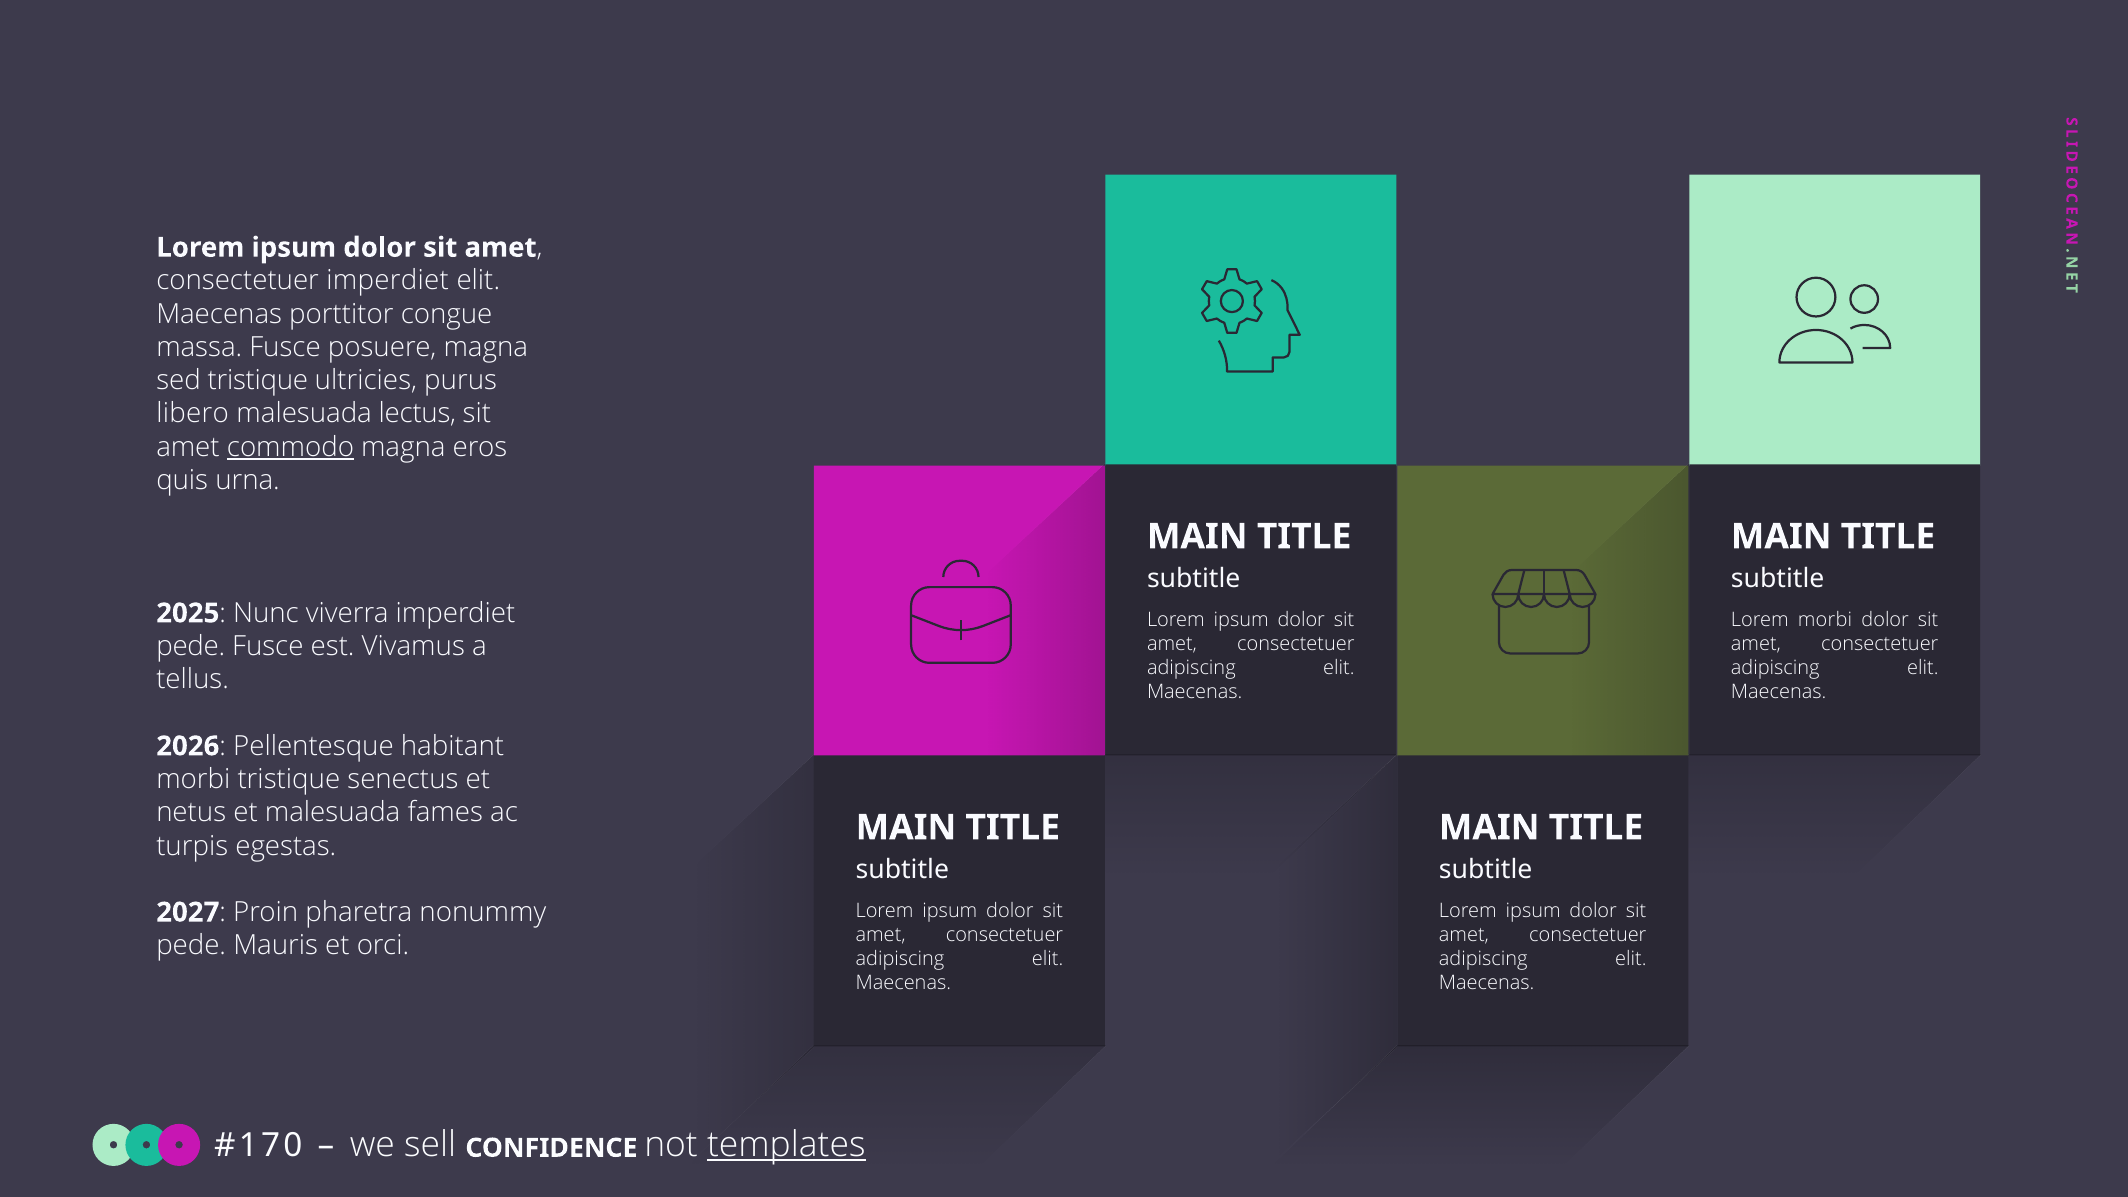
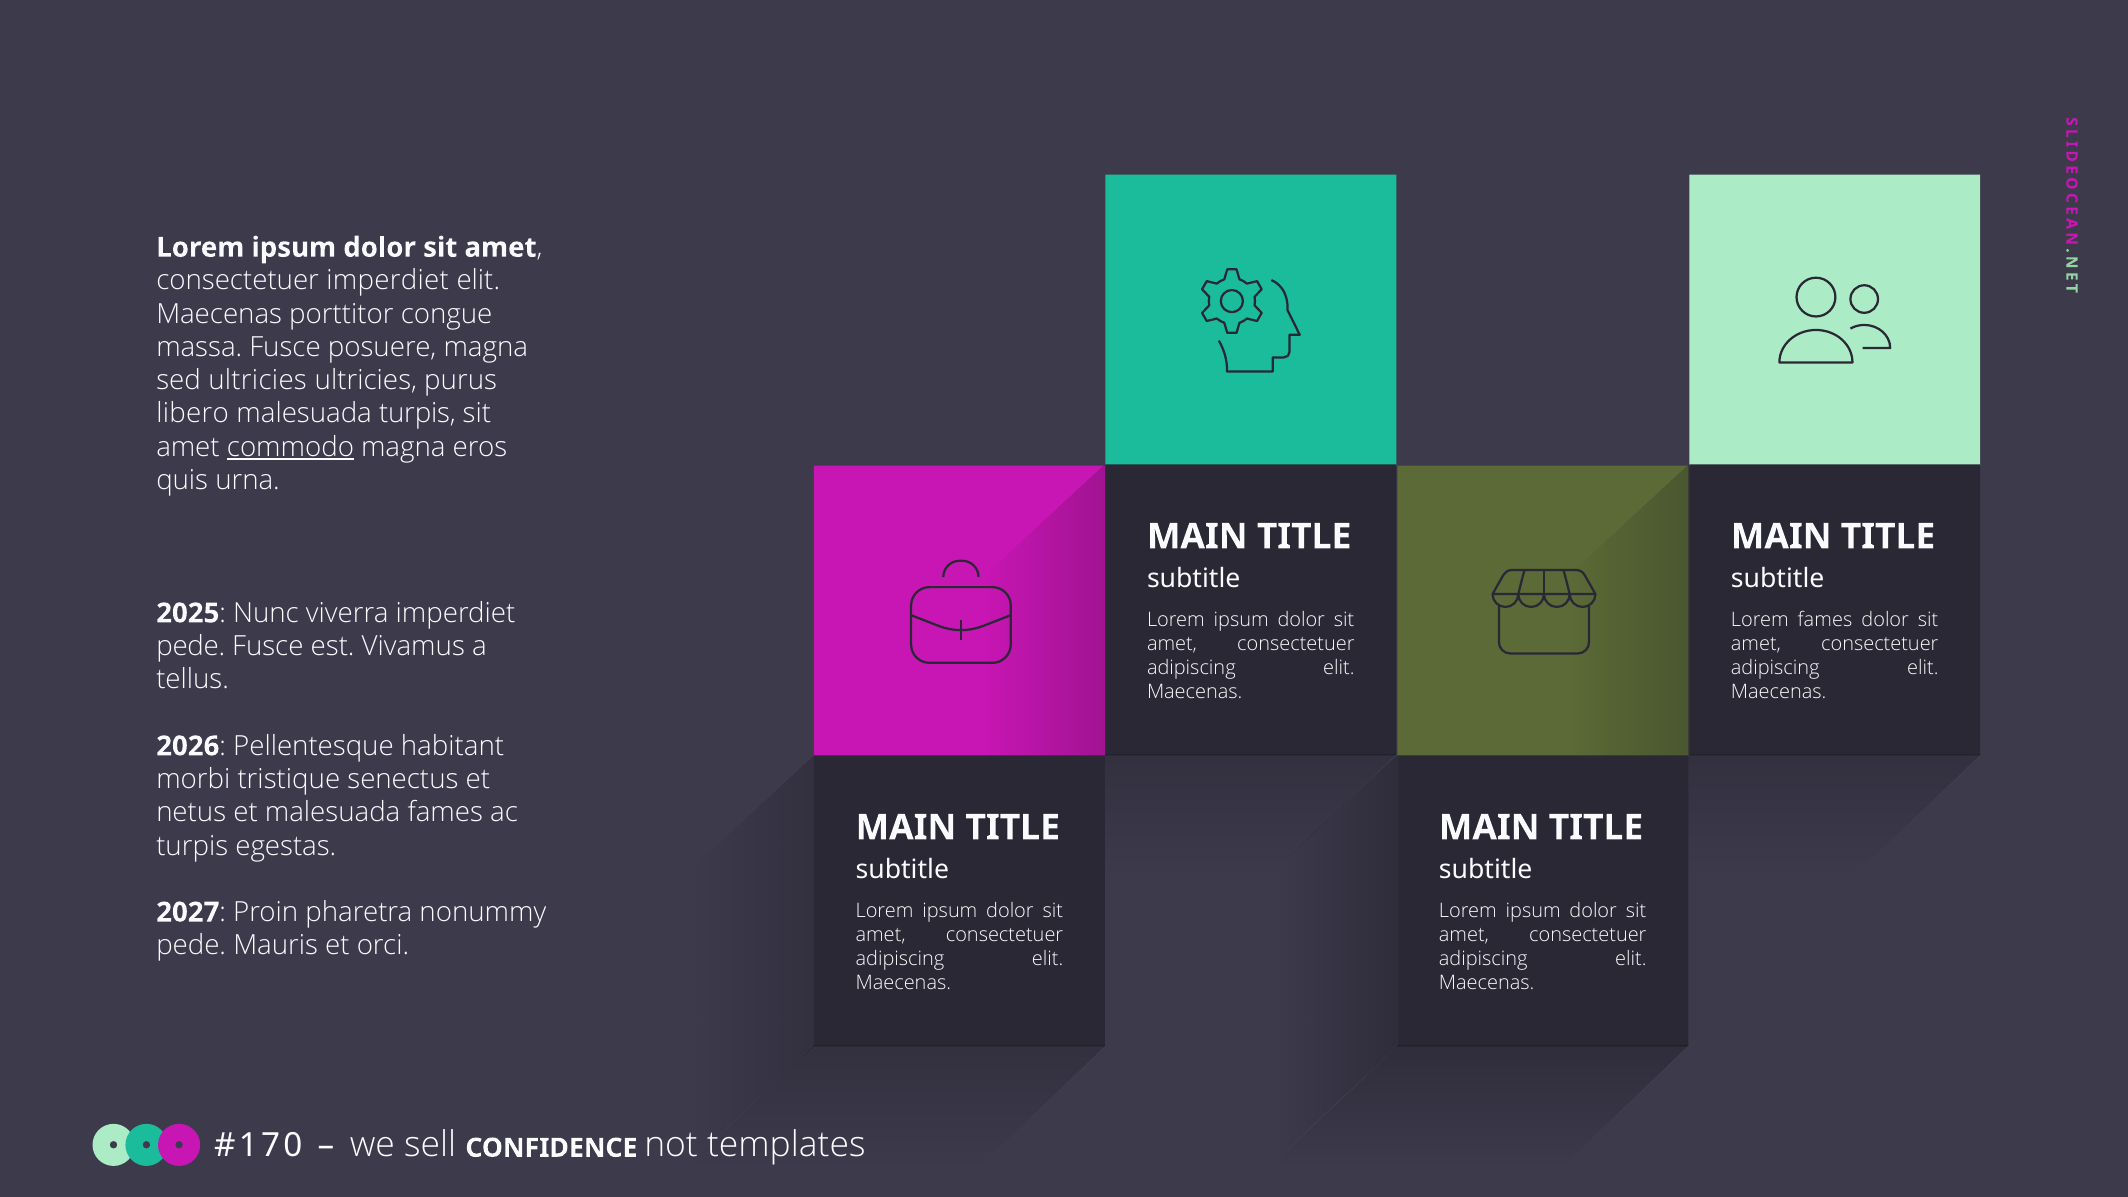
sed tristique: tristique -> ultricies (258, 381)
malesuada lectus: lectus -> turpis (417, 414)
Lorem morbi: morbi -> fames (1825, 620)
templates underline: present -> none (786, 1145)
